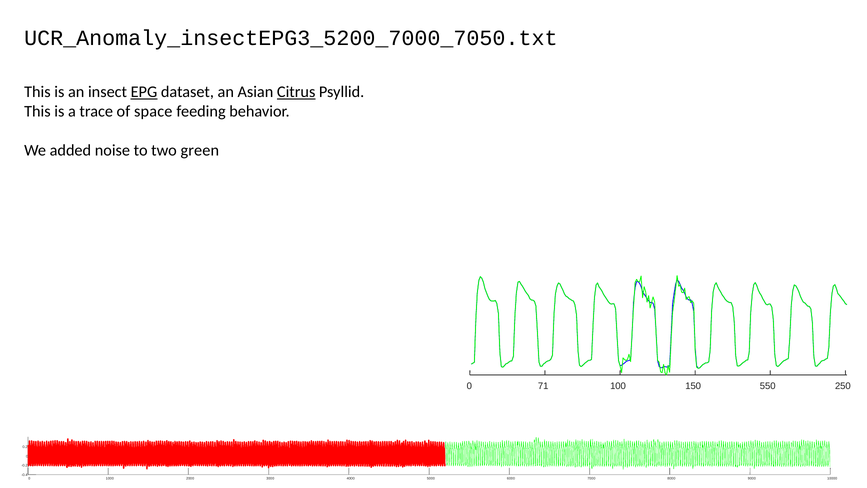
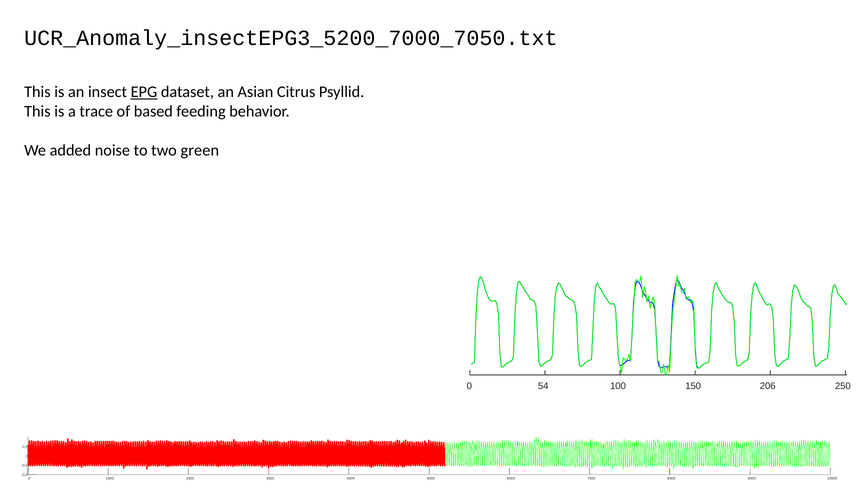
Citrus underline: present -> none (296, 92)
space: space -> based (153, 111)
71: 71 -> 54 (543, 386)
550: 550 -> 206 (768, 386)
